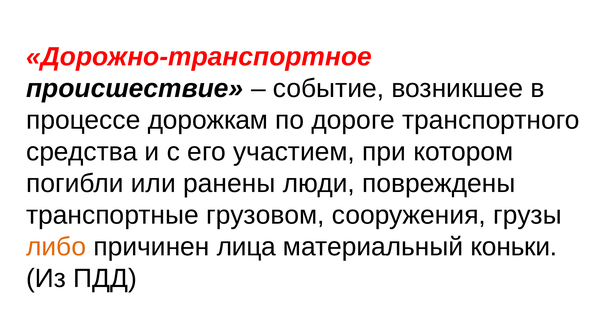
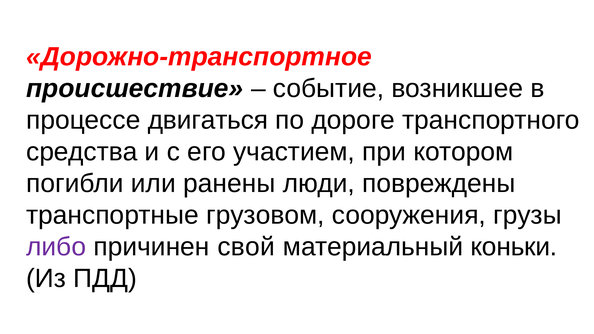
дорожкам: дорожкам -> двигаться (208, 120)
либо colour: orange -> purple (56, 247)
лица: лица -> свой (246, 247)
